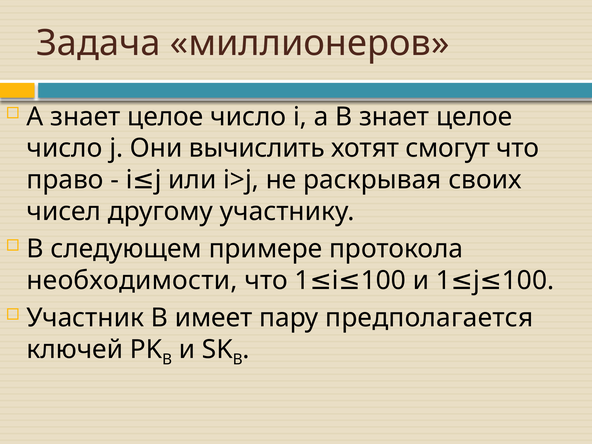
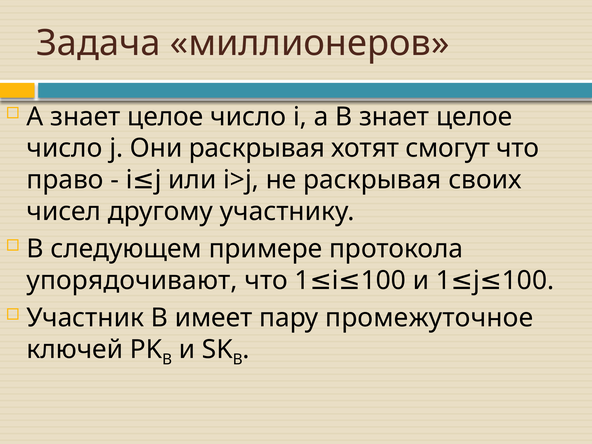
Они вычислить: вычислить -> раскрывая (257, 148)
необходимости: необходимости -> упорядочивают (132, 280)
предполагается: предполагается -> промежуточное (429, 318)
